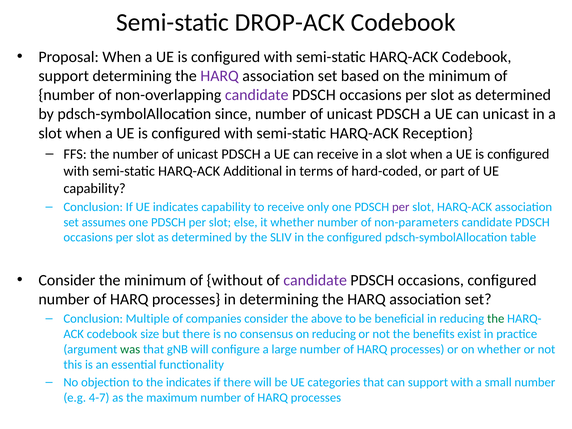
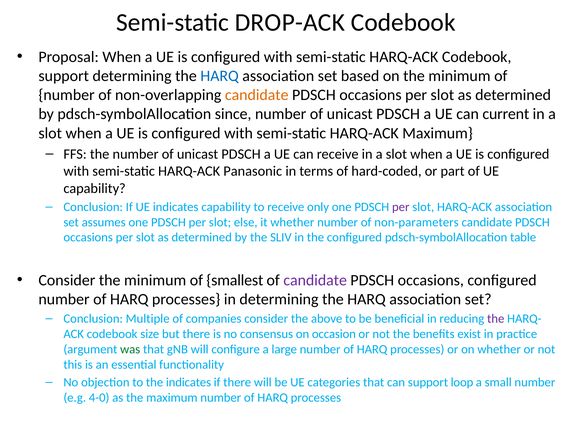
HARQ colour: purple -> blue (220, 76)
candidate colour: purple -> orange (257, 95)
can unicast: unicast -> current (506, 114)
HARQ-ACK Reception: Reception -> Maximum (438, 133)
Additional: Additional -> Panasonic (253, 171)
without: without -> smallest (235, 280)
the colour: green -> purple (496, 319)
on reducing: reducing -> occasion (334, 334)
support with: with -> loop (462, 382)
4-7: 4-7 -> 4-0 (99, 398)
